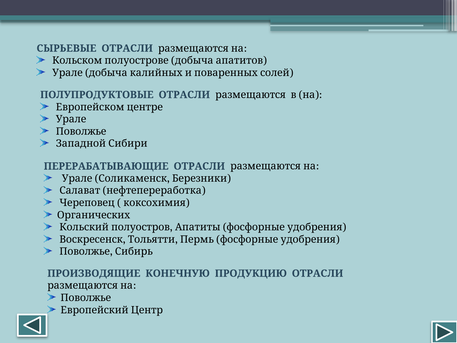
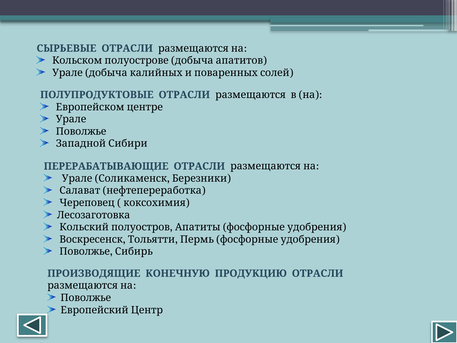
Органических: Органических -> Лесозаготовка (94, 215)
